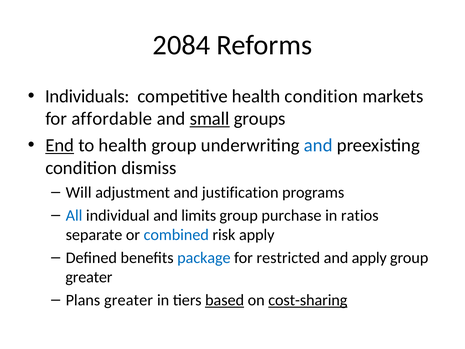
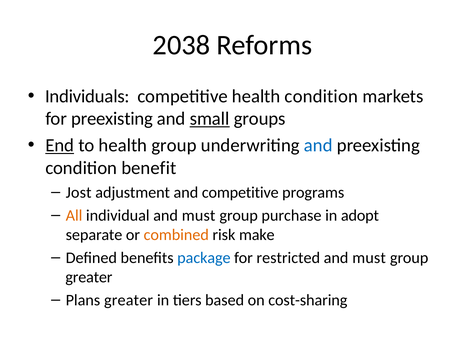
2084: 2084 -> 2038 (181, 45)
for affordable: affordable -> preexisting (112, 119)
dismiss: dismiss -> benefit (149, 168)
Will: Will -> Jost (79, 192)
and justification: justification -> competitive (240, 192)
All colour: blue -> orange (74, 215)
individual and limits: limits -> must (199, 215)
ratios: ratios -> adopt (360, 215)
combined colour: blue -> orange (176, 235)
risk apply: apply -> make (257, 235)
apply: apply -> must (369, 258)
based underline: present -> none (225, 300)
cost-sharing underline: present -> none (308, 300)
